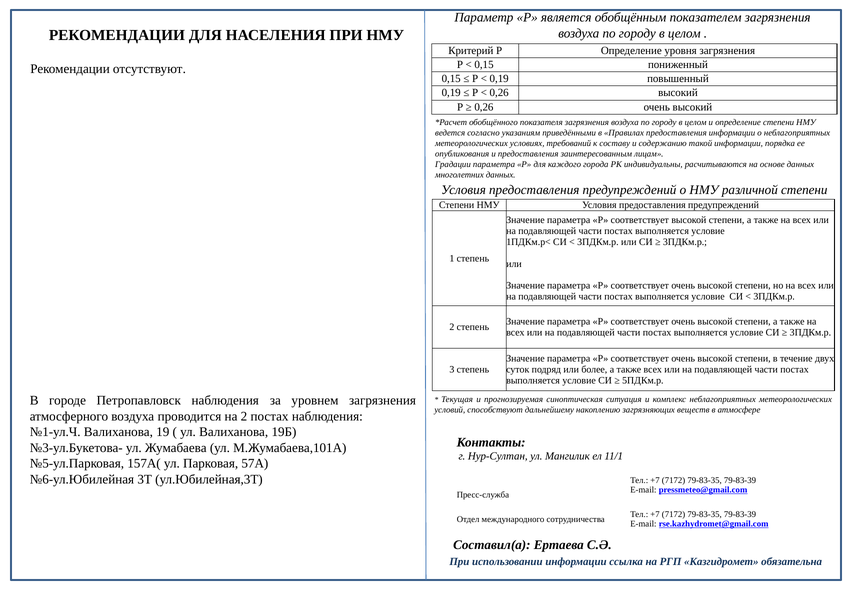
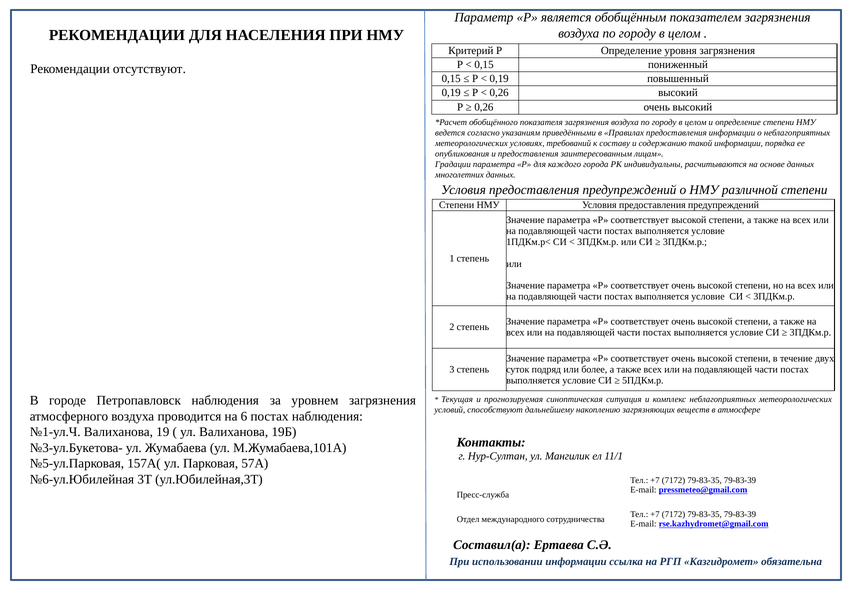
на 2: 2 -> 6 (244, 416)
